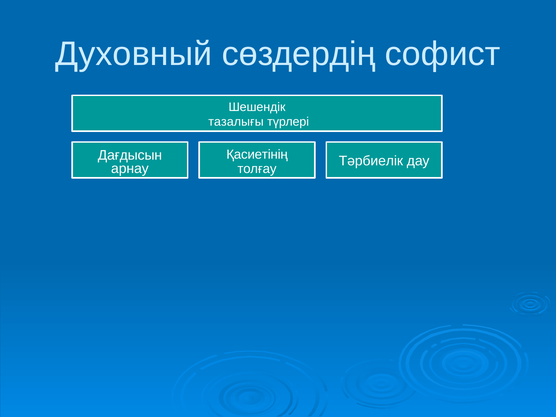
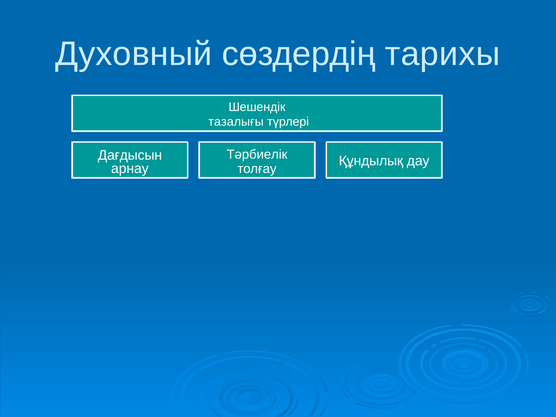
софист: софист -> тарихы (443, 54)
Қасиетінің: Қасиетінің -> Тәрбиелік (257, 155)
Тәрбиелік: Тәрбиелік -> Құндылық (371, 161)
